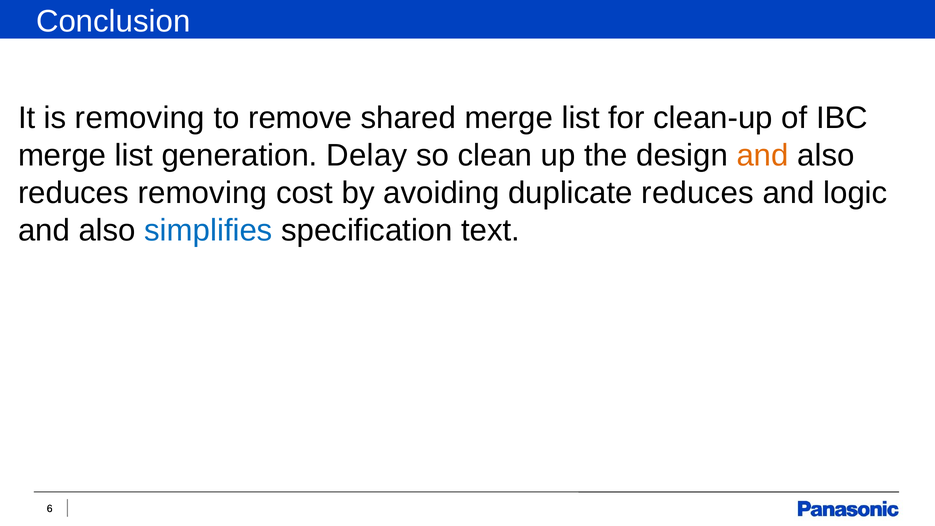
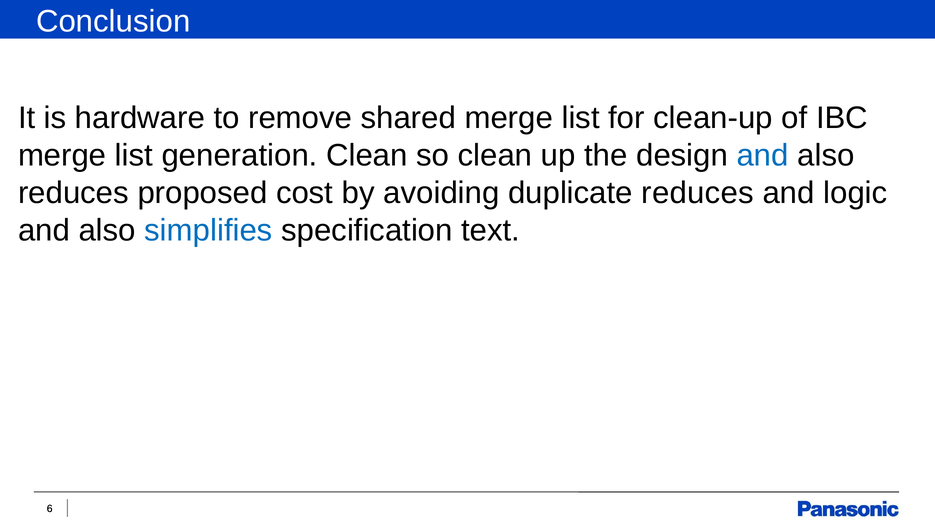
is removing: removing -> hardware (140, 118)
generation Delay: Delay -> Clean (367, 155)
and colour: orange -> blue (763, 155)
reduces removing: removing -> proposed (202, 193)
